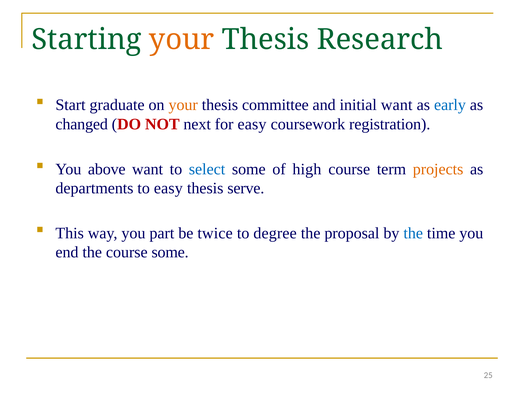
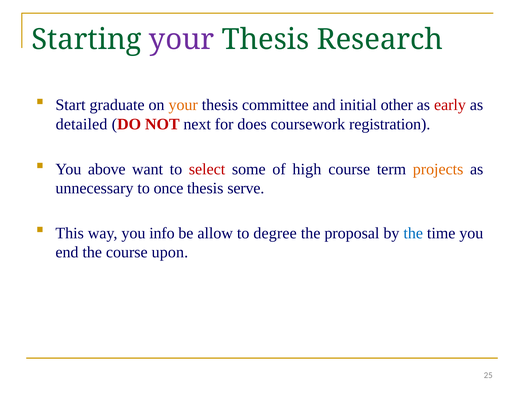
your colour: orange -> purple (182, 40)
initial want: want -> other (397, 105)
early colour: blue -> red (450, 105)
changed: changed -> detailed (82, 124)
for easy: easy -> does (252, 124)
select colour: blue -> red (207, 169)
departments: departments -> unnecessary (94, 188)
to easy: easy -> once (168, 188)
part: part -> info (162, 233)
twice: twice -> allow (215, 233)
course some: some -> upon (170, 252)
